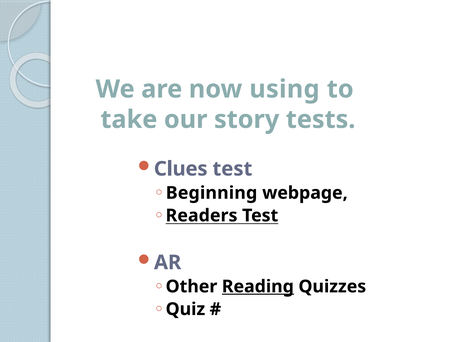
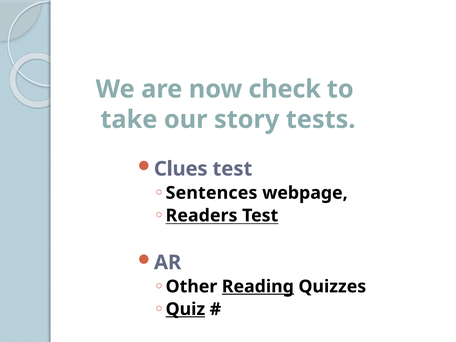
using: using -> check (285, 89)
Beginning: Beginning -> Sentences (212, 193)
Quiz underline: none -> present (185, 309)
